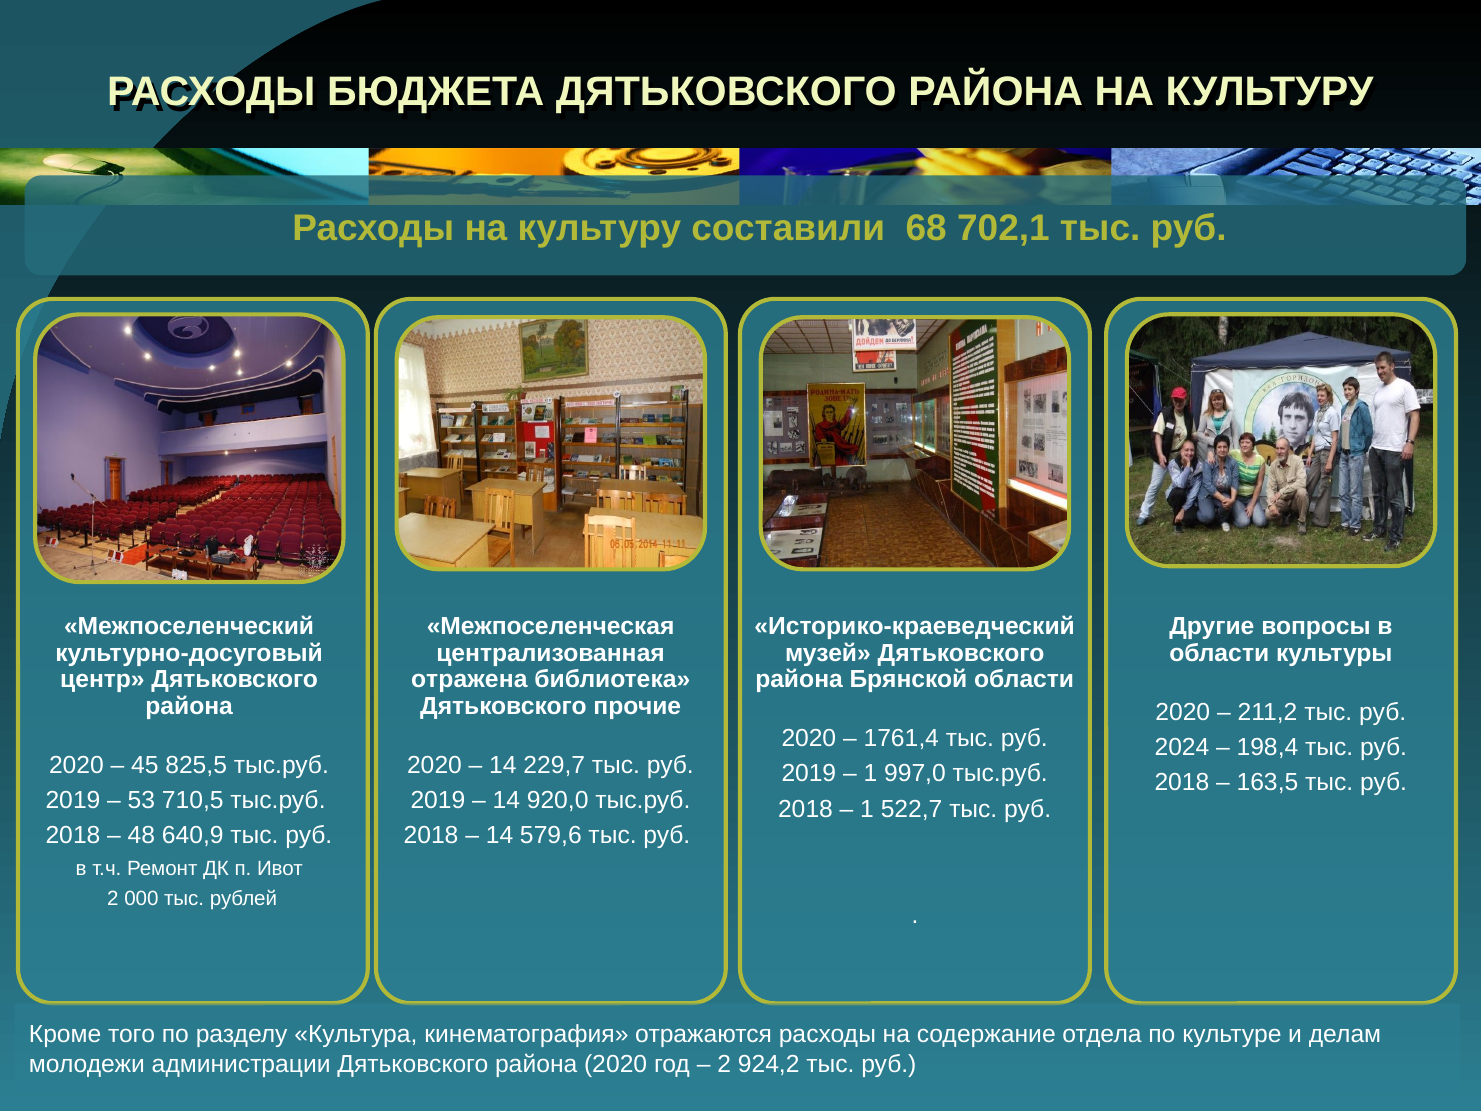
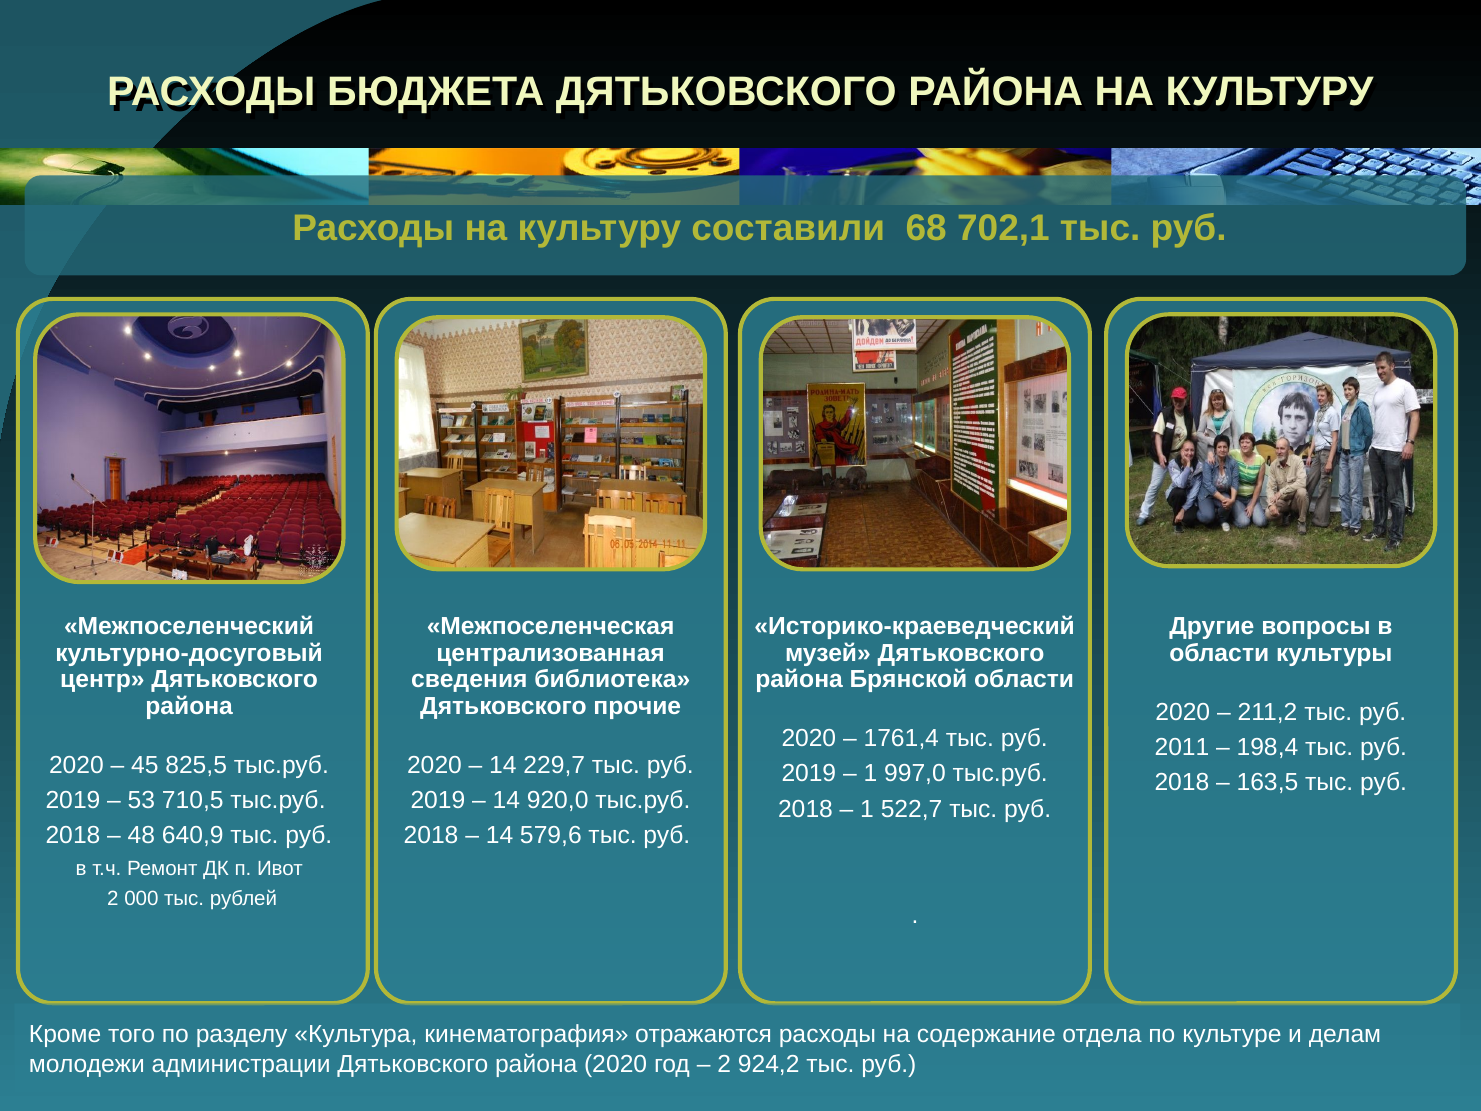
отражена: отражена -> сведения (469, 680)
2024: 2024 -> 2011 (1182, 747)
